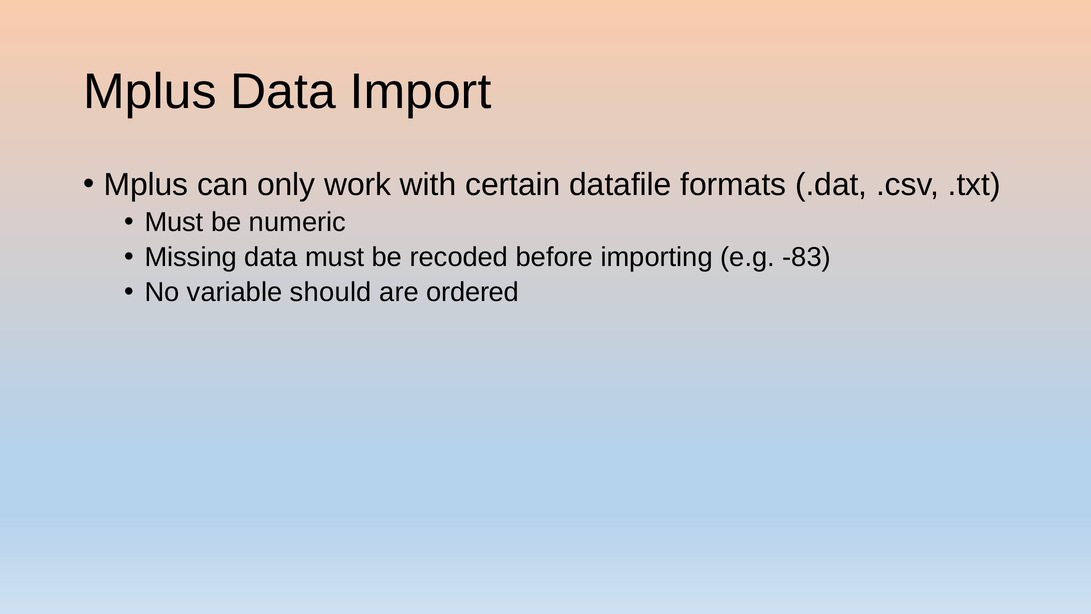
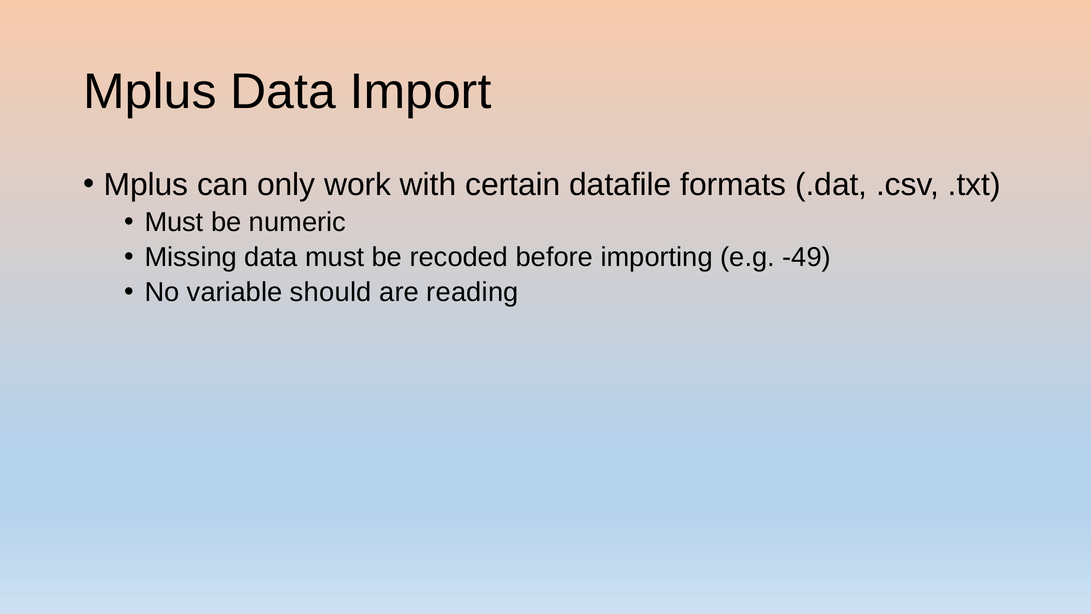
-83: -83 -> -49 (807, 257)
ordered: ordered -> reading (472, 292)
